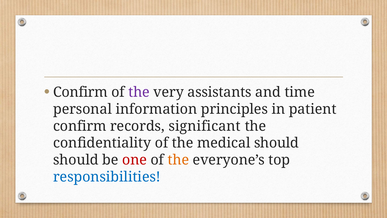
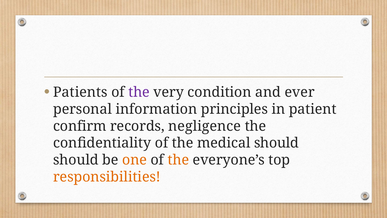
Confirm: Confirm -> Patients (80, 92)
assistants: assistants -> condition (219, 92)
time: time -> ever (300, 92)
significant: significant -> negligence (205, 126)
one colour: red -> orange (135, 160)
responsibilities colour: blue -> orange (107, 177)
